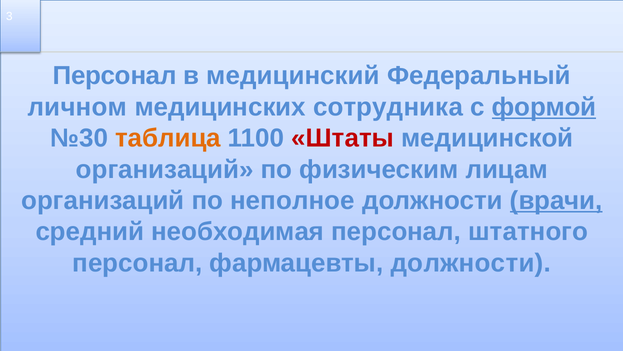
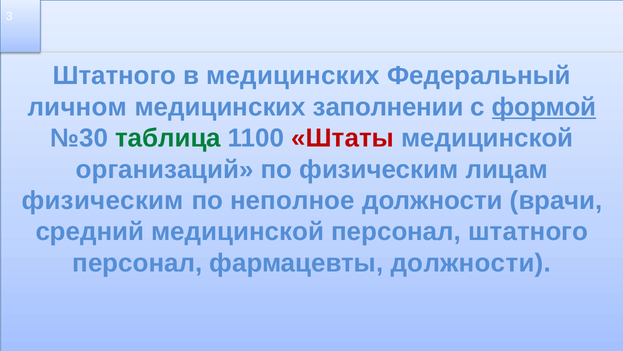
Персонал: Персонал -> Штатного (115, 76)
в медицинский: медицинский -> медицинских (293, 76)
сотрудника: сотрудника -> заполнении (388, 107)
таблица colour: orange -> green (168, 138)
организаций: организаций -> физическим (103, 200)
врачи underline: present -> none (556, 200)
средний необходимая: необходимая -> медицинской (238, 231)
